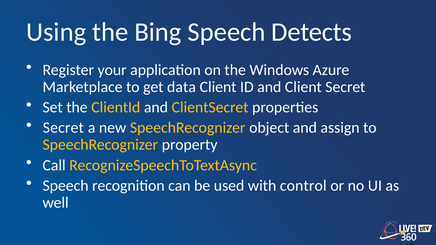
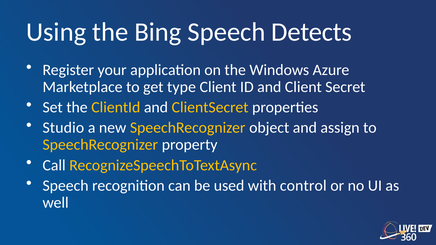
data: data -> type (181, 87)
Secret: Secret -> Studio (63, 128)
